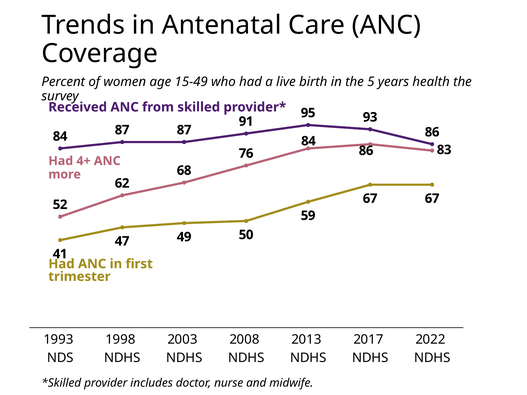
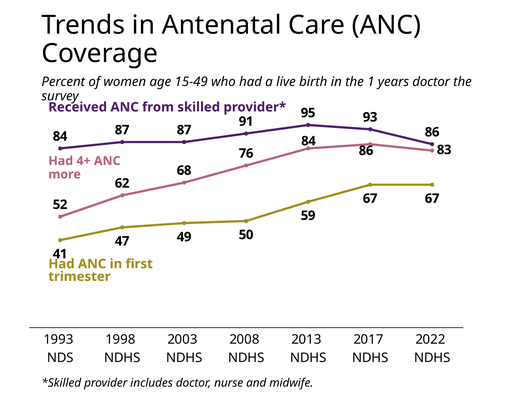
5: 5 -> 1 (371, 82)
years health: health -> doctor (431, 82)
